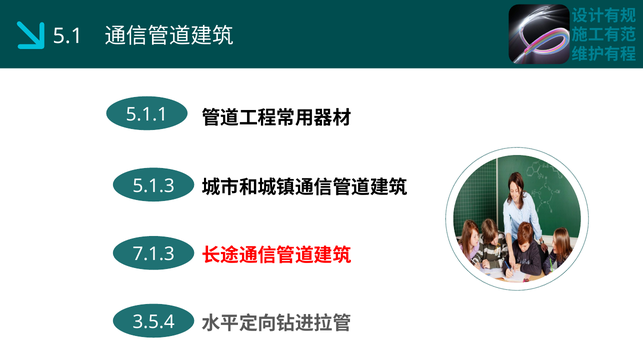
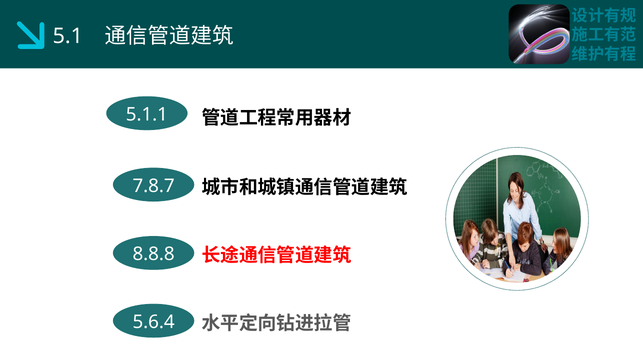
5.1.3: 5.1.3 -> 7.8.7 (154, 186)
7.1.3: 7.1.3 -> 8.8.8 (154, 254)
3.5.4: 3.5.4 -> 5.6.4 (154, 322)
